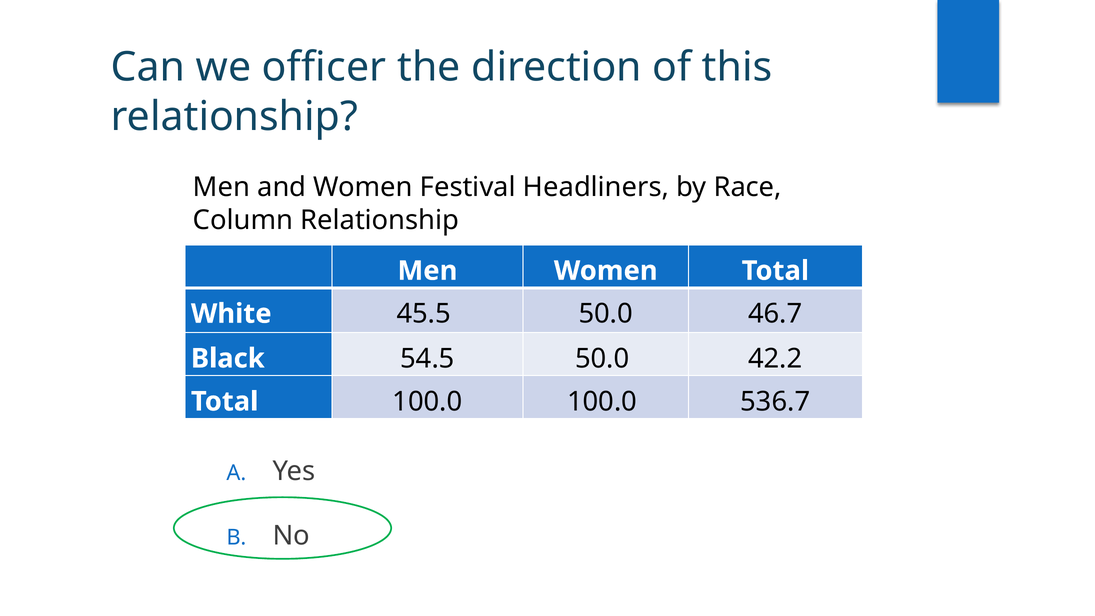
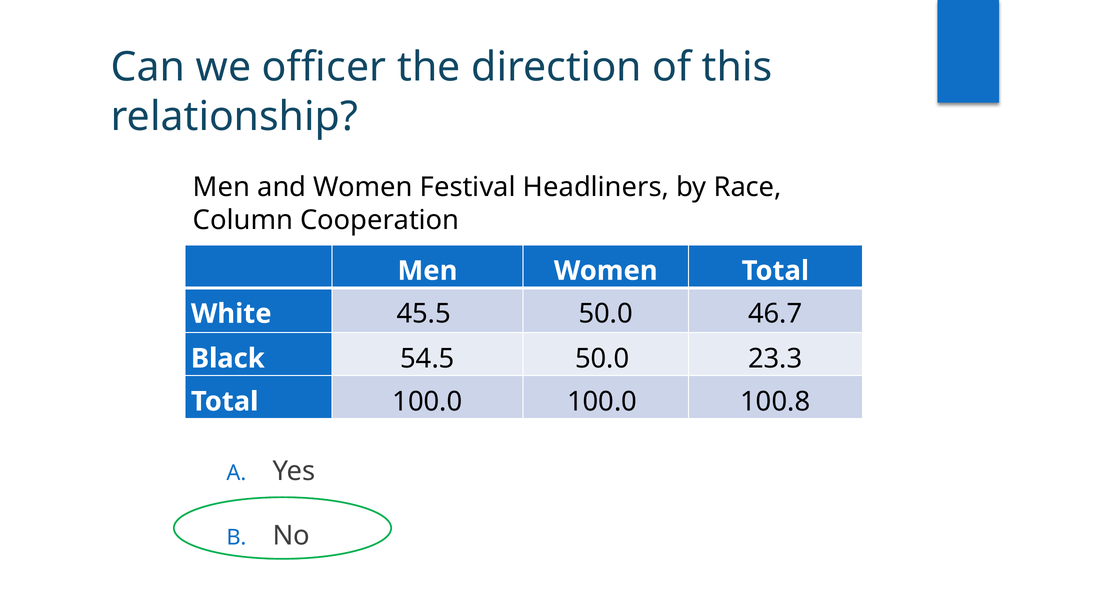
Column Relationship: Relationship -> Cooperation (380, 220)
42.2: 42.2 -> 23.3 (775, 358)
536.7: 536.7 -> 100.8 (775, 401)
